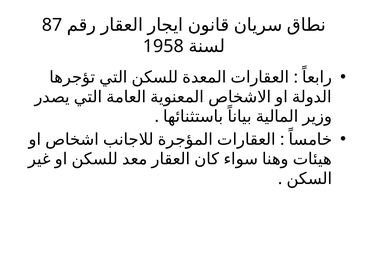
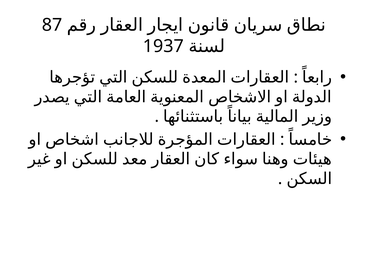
1958: 1958 -> 1937 (163, 46)
